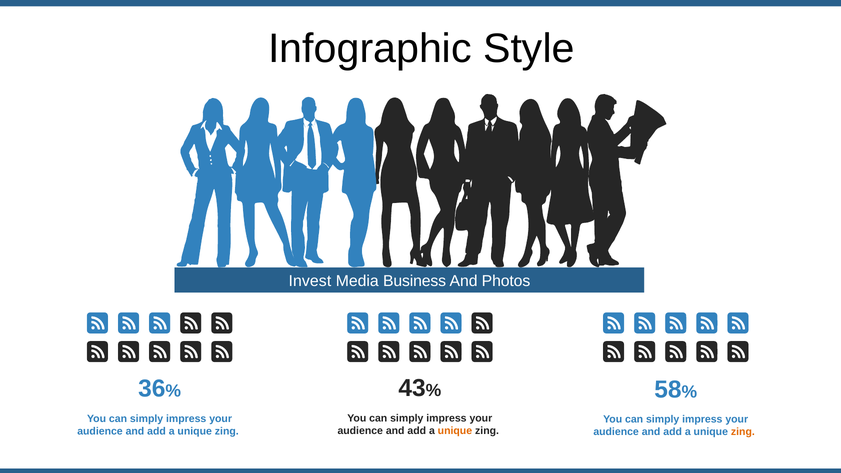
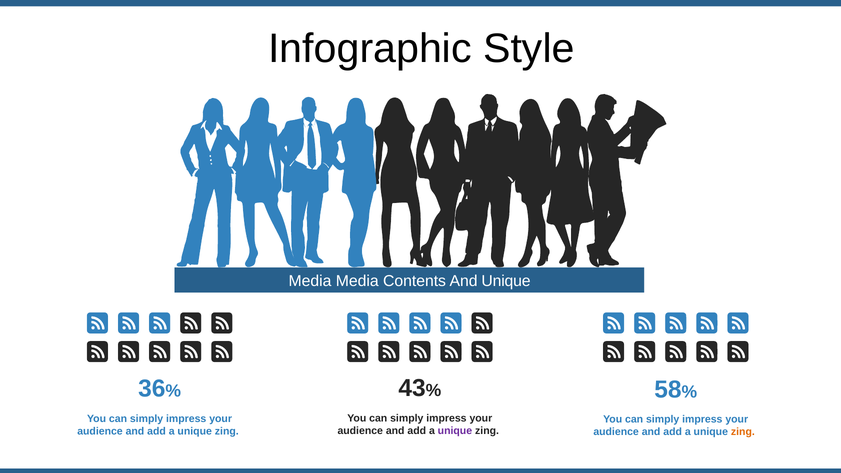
Invest: Invest -> Media (310, 281)
Business: Business -> Contents (415, 281)
And Photos: Photos -> Unique (506, 281)
unique colour: orange -> purple (455, 431)
